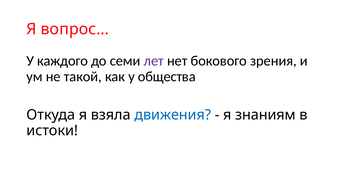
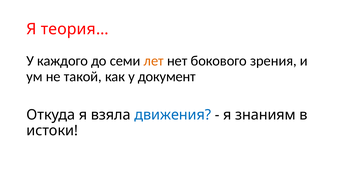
вопрос…: вопрос… -> теория… (75, 29)
лет colour: purple -> orange (154, 61)
общества: общества -> документ (167, 76)
